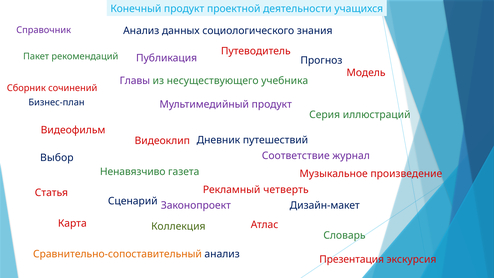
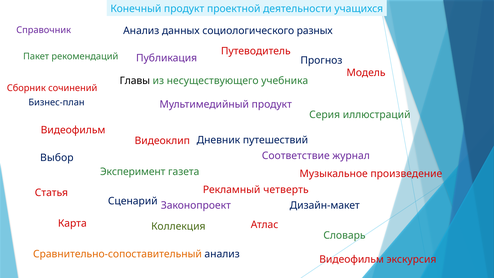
знания: знания -> разных (315, 31)
Главы colour: purple -> black (135, 81)
Ненавязчиво: Ненавязчиво -> Эксперимент (133, 172)
Презентация: Презентация -> Видеофильм (352, 259)
